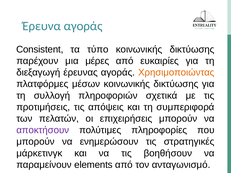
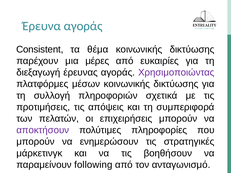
τύπο: τύπο -> θέμα (98, 49)
Χρησιμοποιώντας colour: orange -> purple (176, 73)
elements: elements -> following (93, 165)
